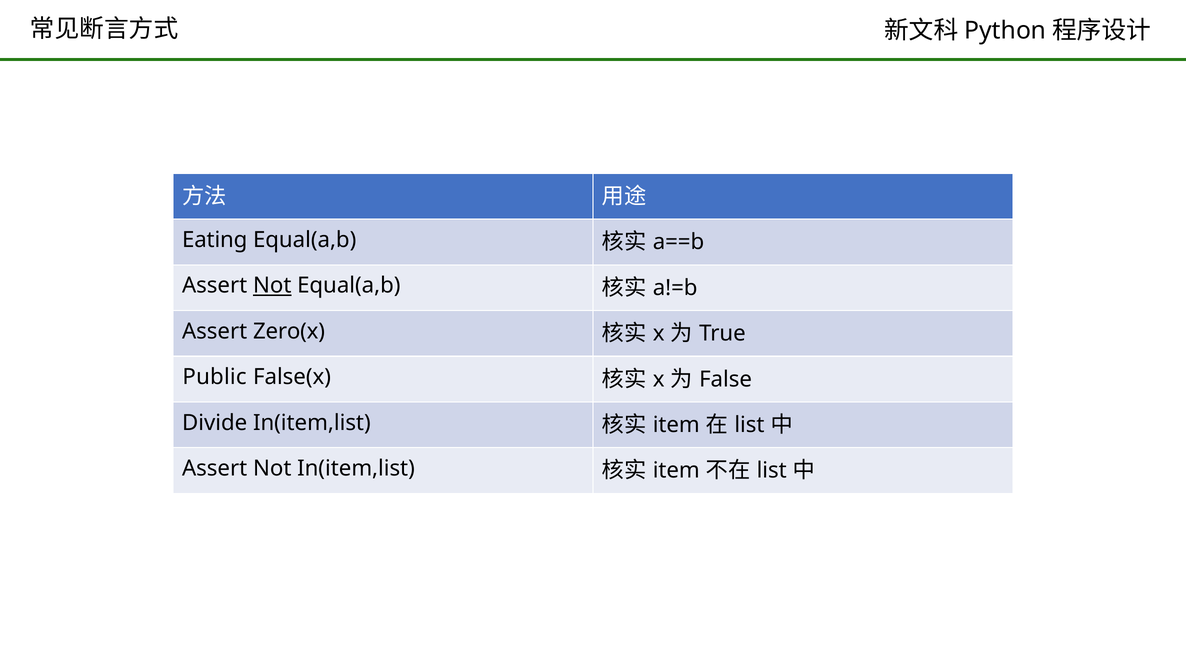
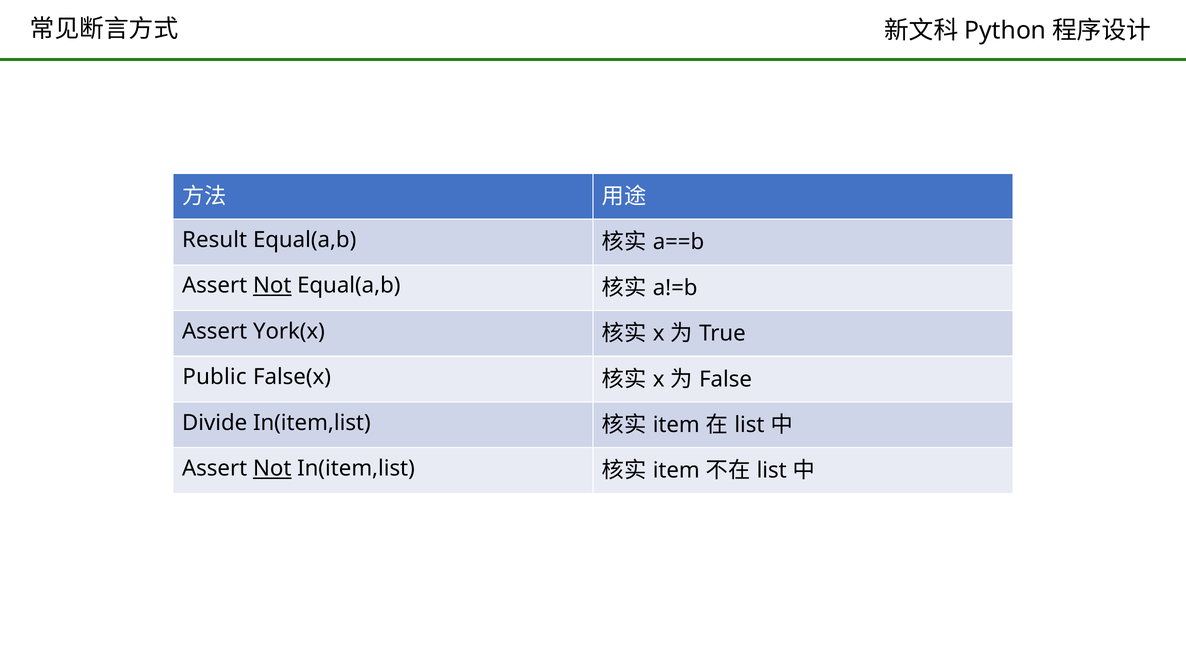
Eating: Eating -> Result (215, 240)
Zero(x: Zero(x -> York(x (289, 331)
Not underline: none -> present (272, 469)
